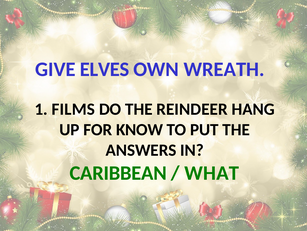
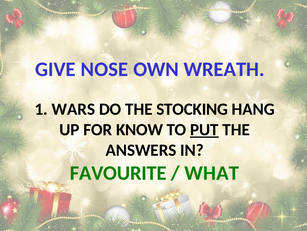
ELVES: ELVES -> NOSE (104, 69)
FILMS: FILMS -> WARS (73, 109)
REINDEER: REINDEER -> STOCKING (192, 109)
PUT underline: none -> present (204, 129)
CARIBBEAN: CARIBBEAN -> FAVOURITE (118, 173)
